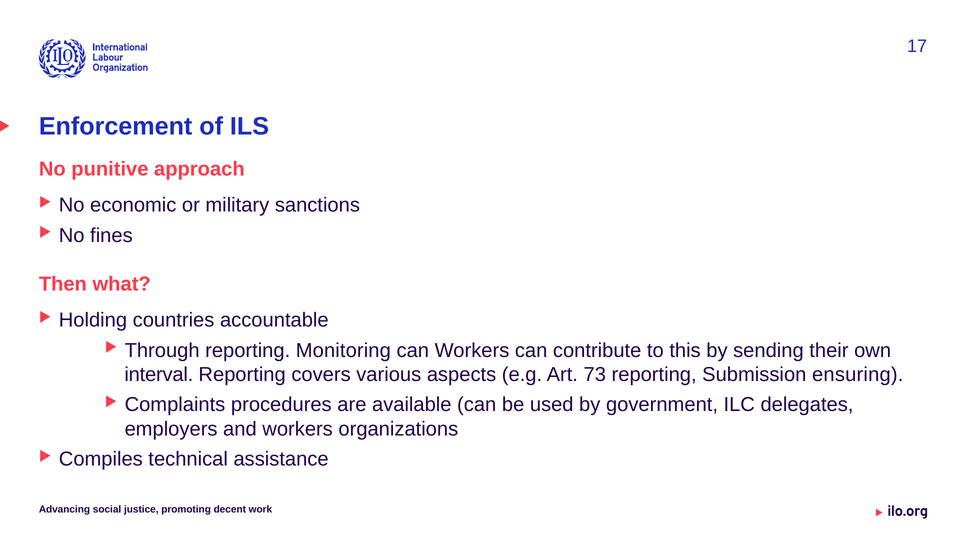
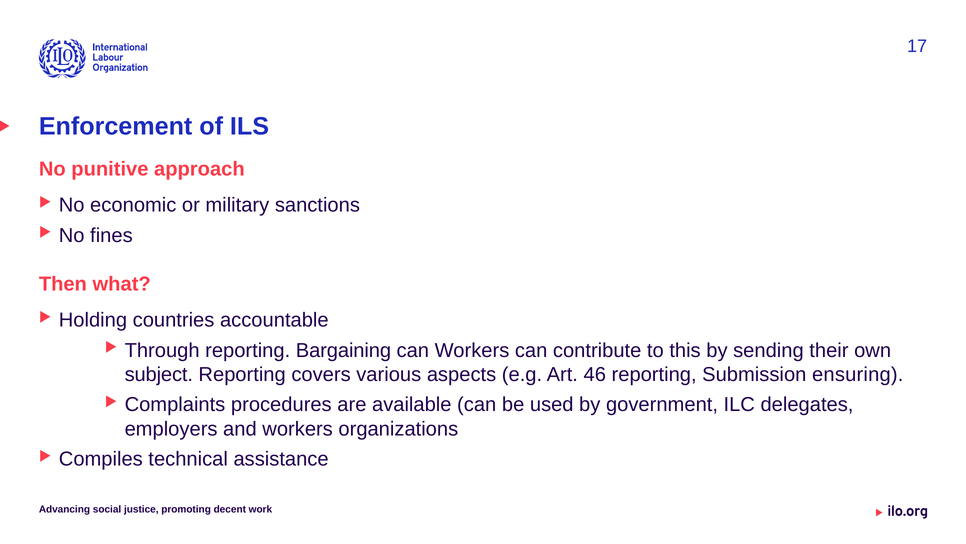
Monitoring: Monitoring -> Bargaining (343, 350)
interval: interval -> subject (159, 374)
73: 73 -> 46 (595, 374)
